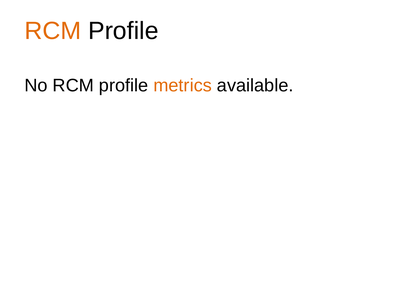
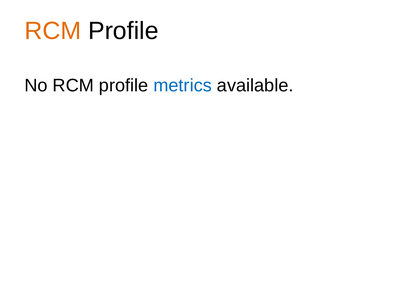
metrics colour: orange -> blue (183, 86)
